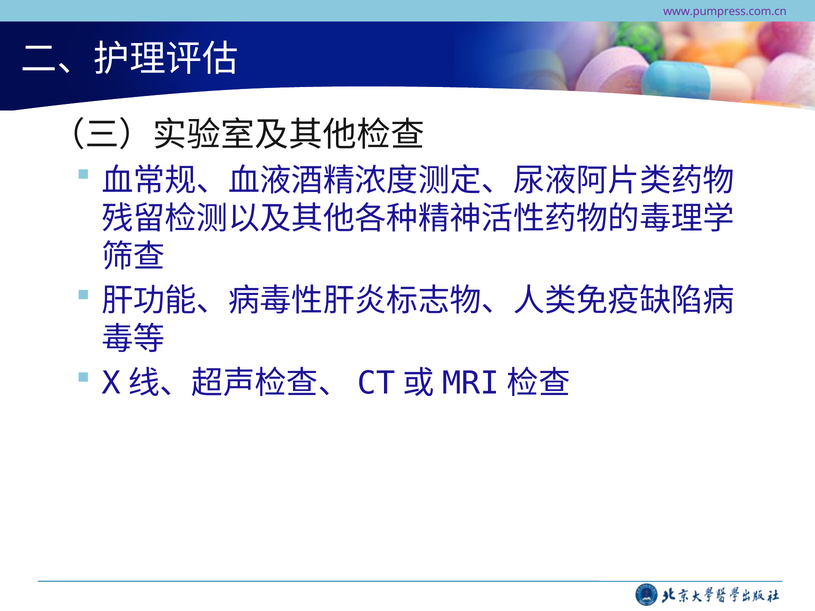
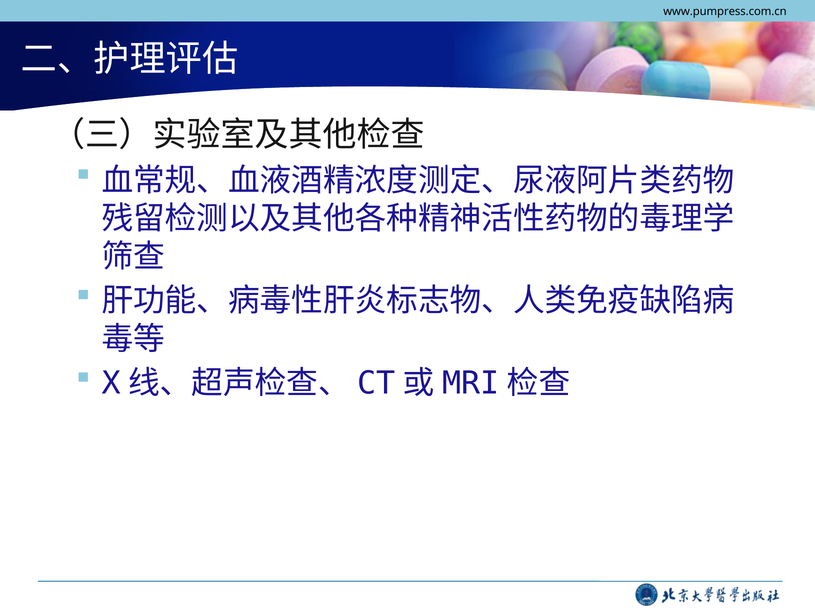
www.pumpress.com.cn colour: purple -> black (725, 12)
